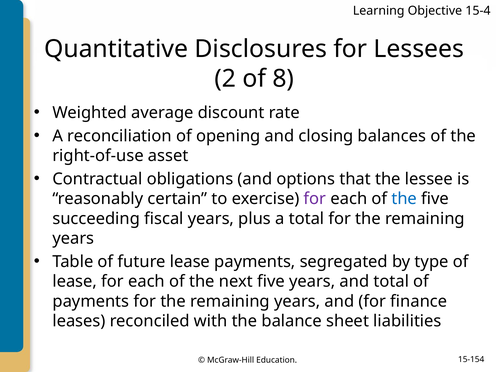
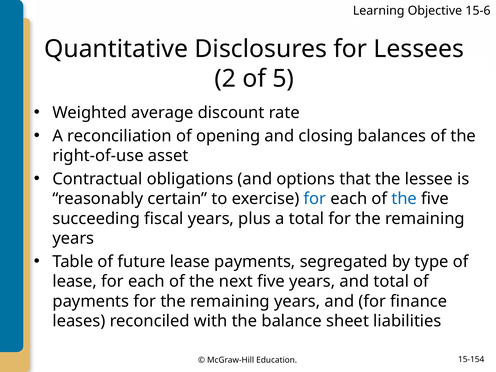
15-4: 15-4 -> 15-6 (478, 11)
8: 8 -> 5 (283, 79)
for colour: purple -> blue (315, 199)
